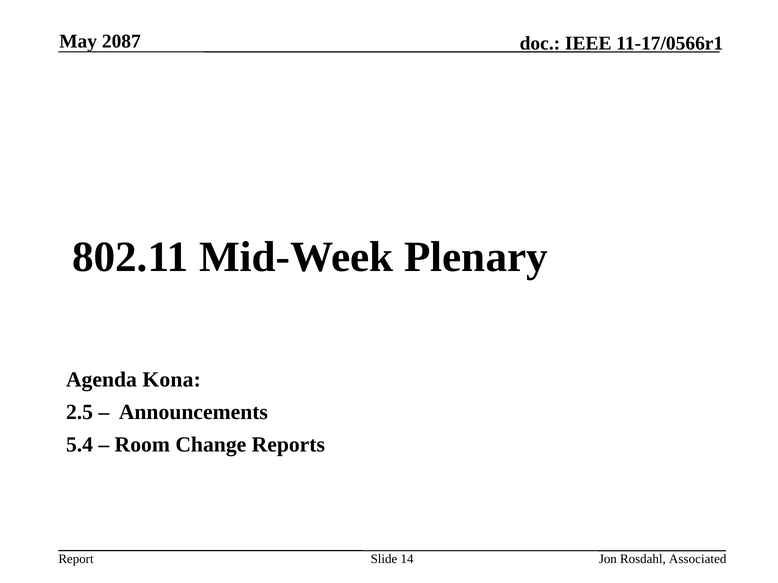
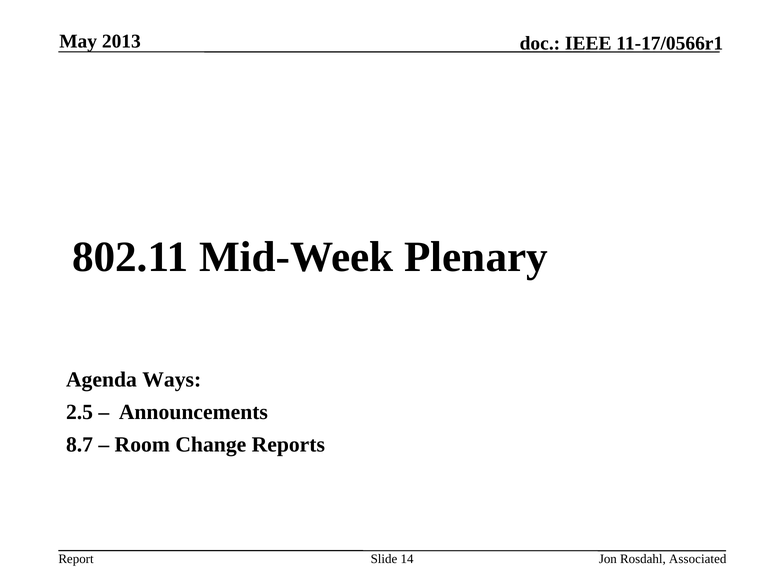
2087: 2087 -> 2013 (121, 41)
Kona: Kona -> Ways (172, 380)
5.4: 5.4 -> 8.7 (80, 445)
